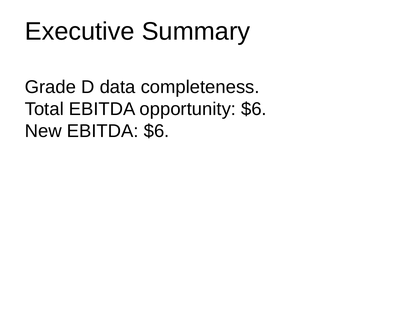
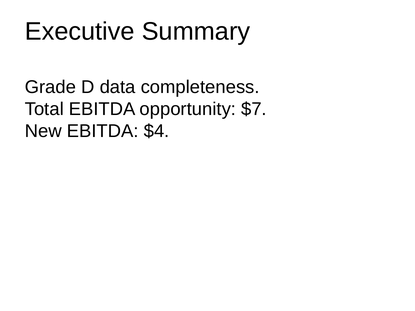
opportunity $6: $6 -> $7 (254, 109)
EBITDA $6: $6 -> $4 (157, 131)
